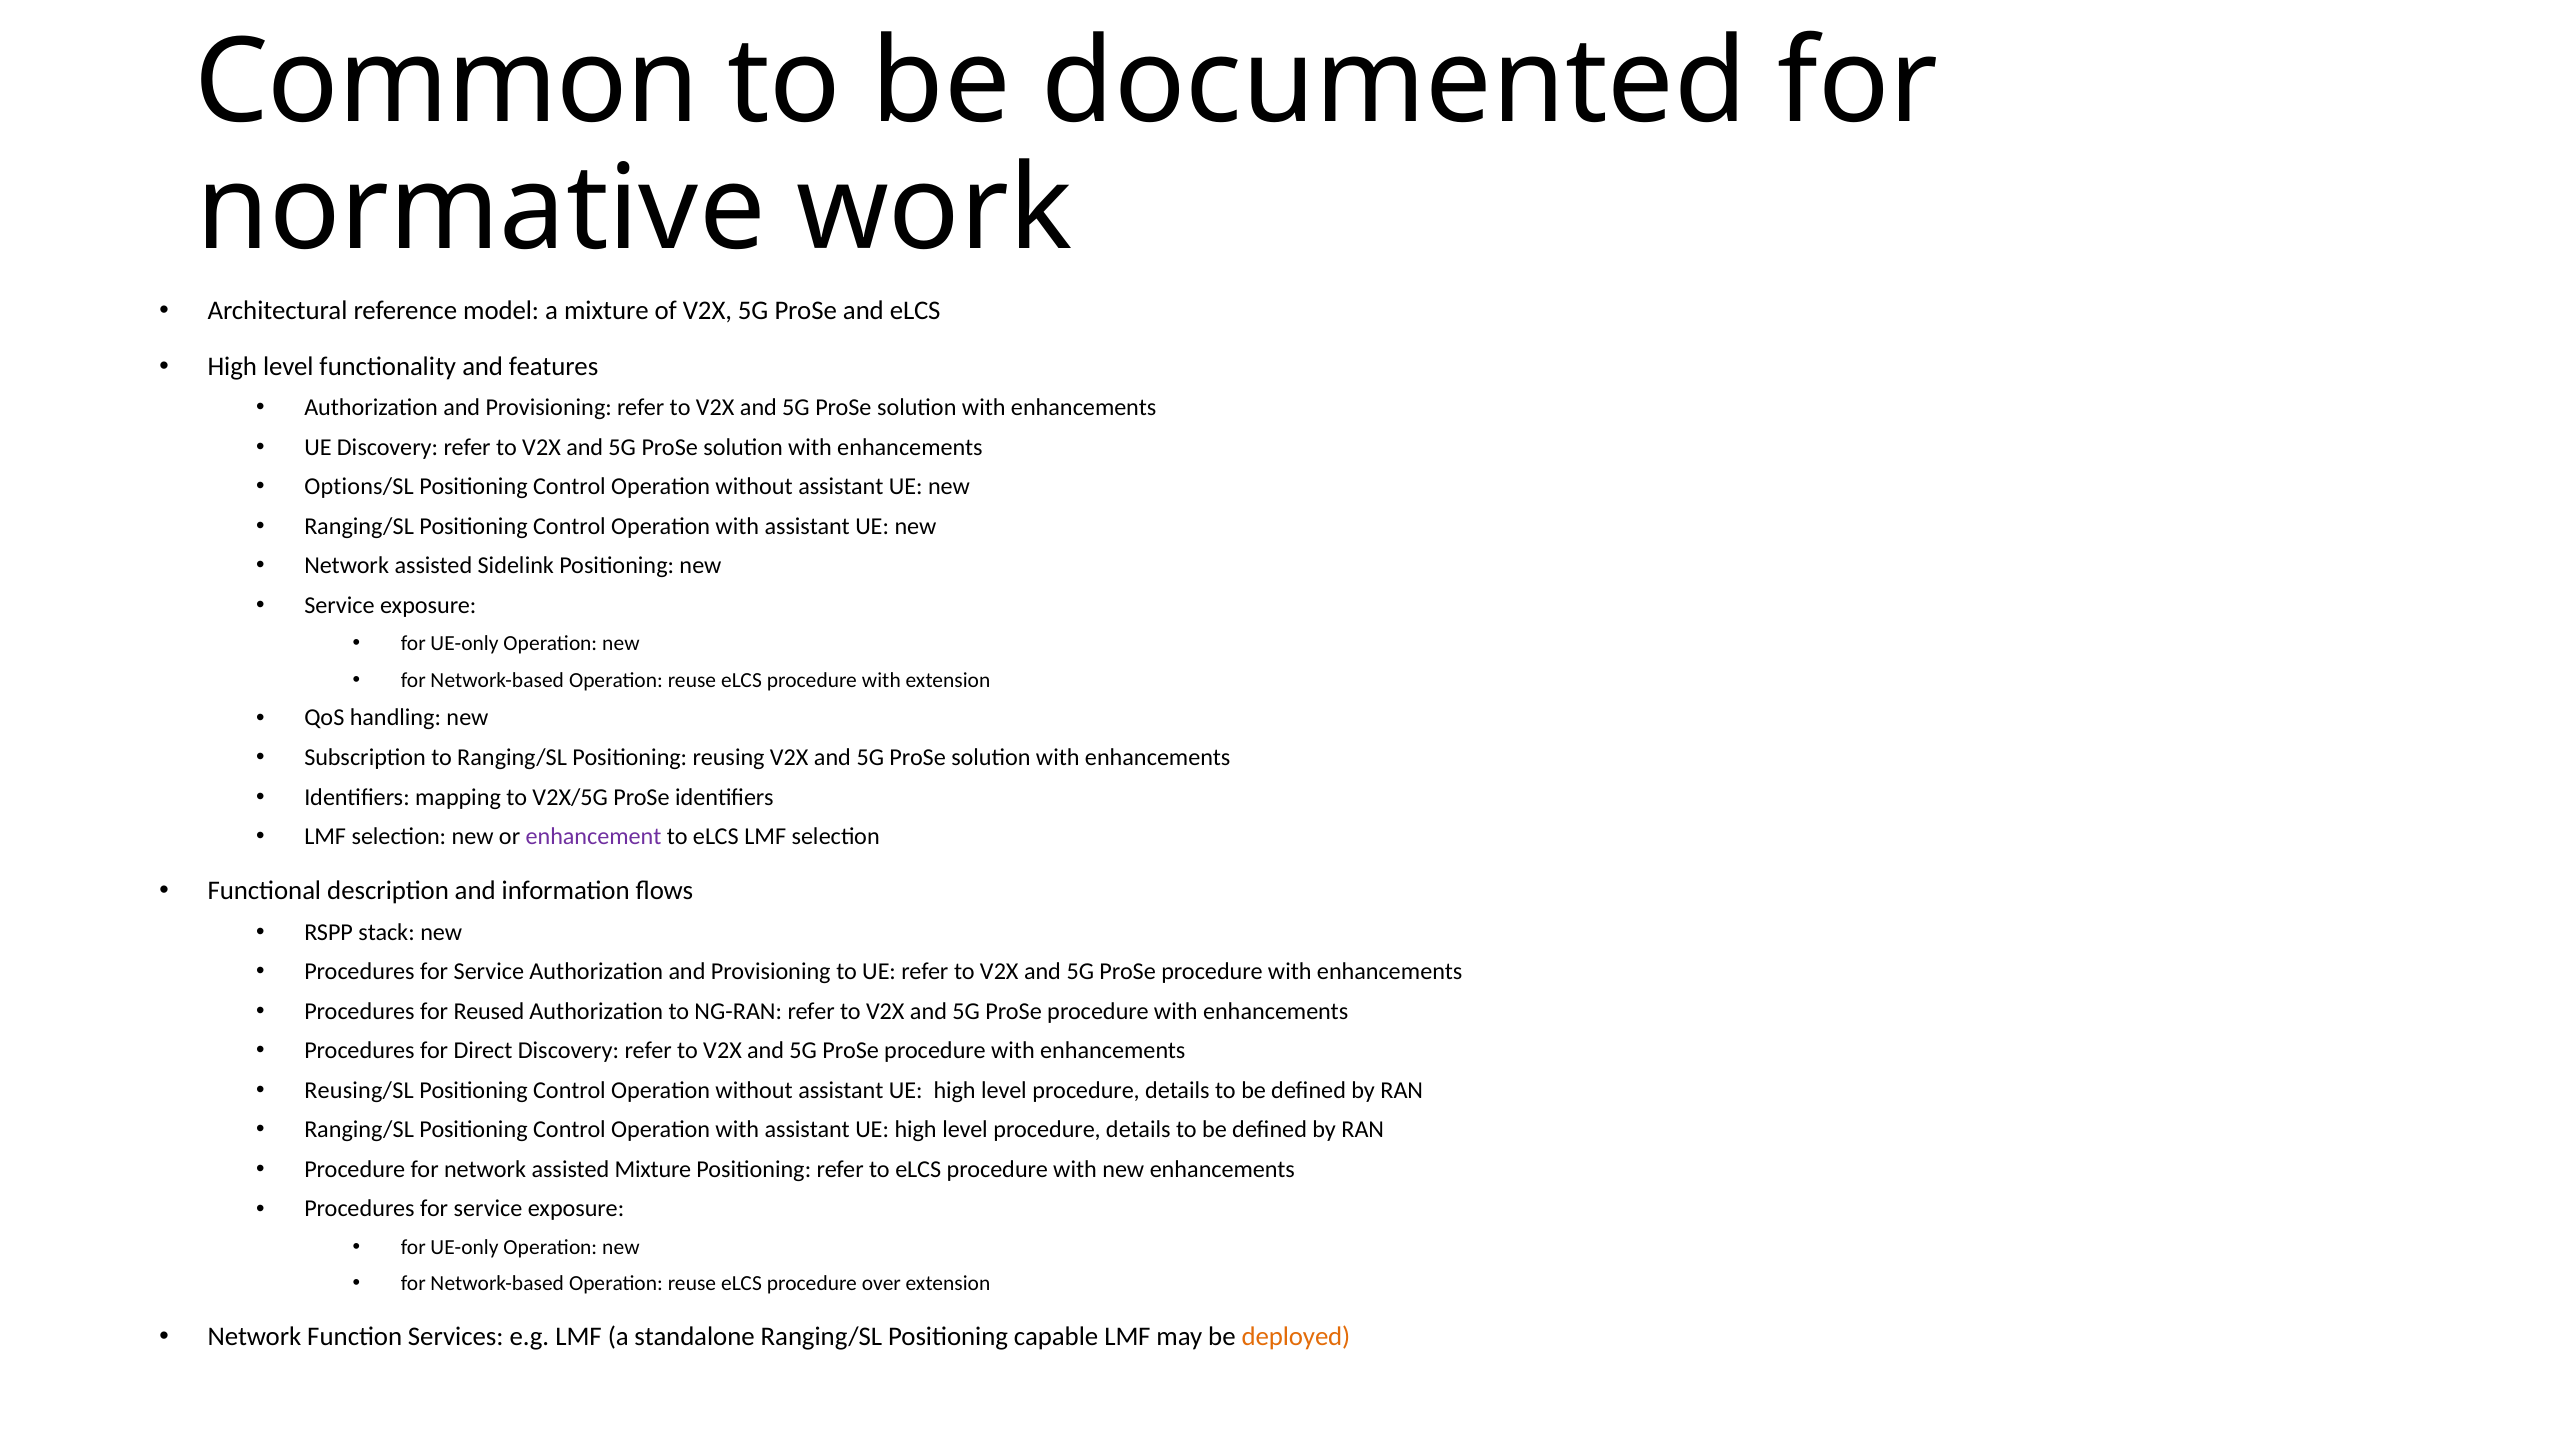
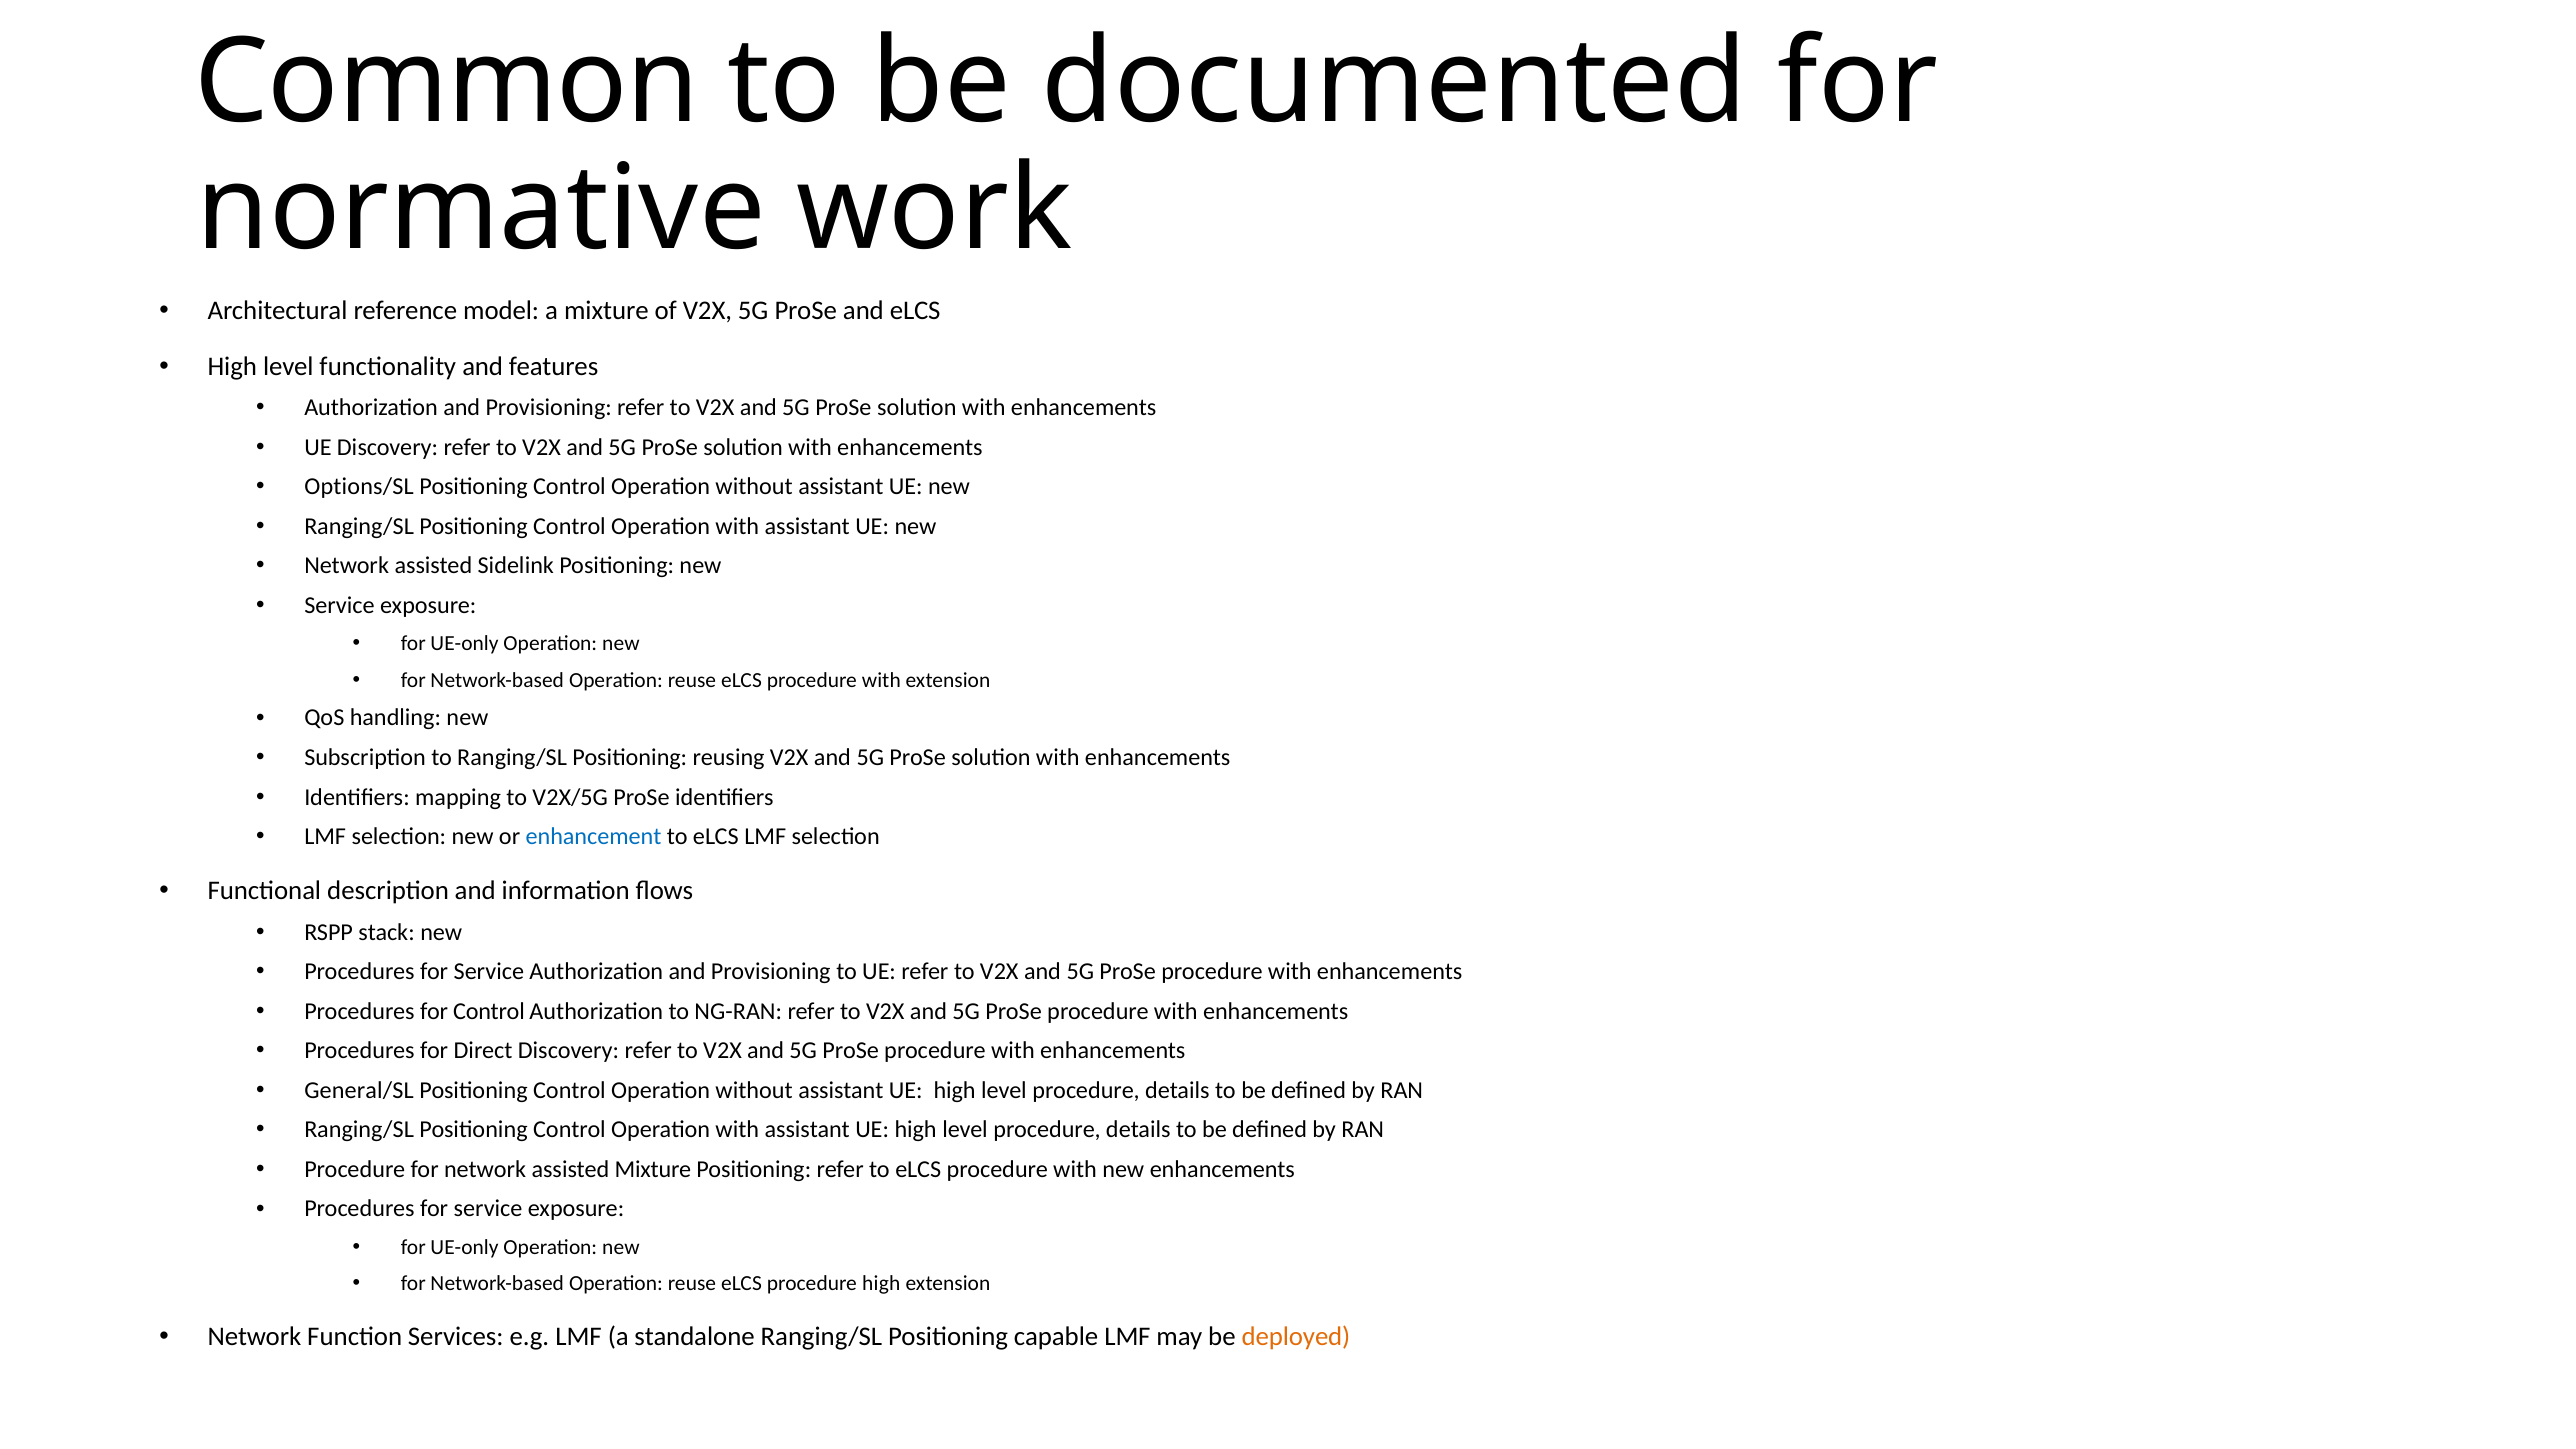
enhancement colour: purple -> blue (593, 837)
for Reused: Reused -> Control (489, 1011)
Reusing/SL: Reusing/SL -> General/SL (359, 1090)
procedure over: over -> high (881, 1283)
